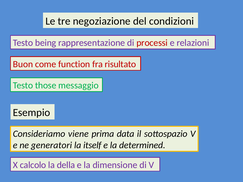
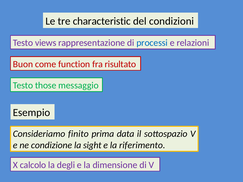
negoziazione: negoziazione -> characteristic (102, 21)
being: being -> views (46, 43)
processi colour: red -> blue (152, 43)
viene: viene -> finito (78, 134)
generatori: generatori -> condizione (52, 145)
itself: itself -> sight (92, 145)
determined: determined -> riferimento (142, 145)
della: della -> degli (66, 165)
